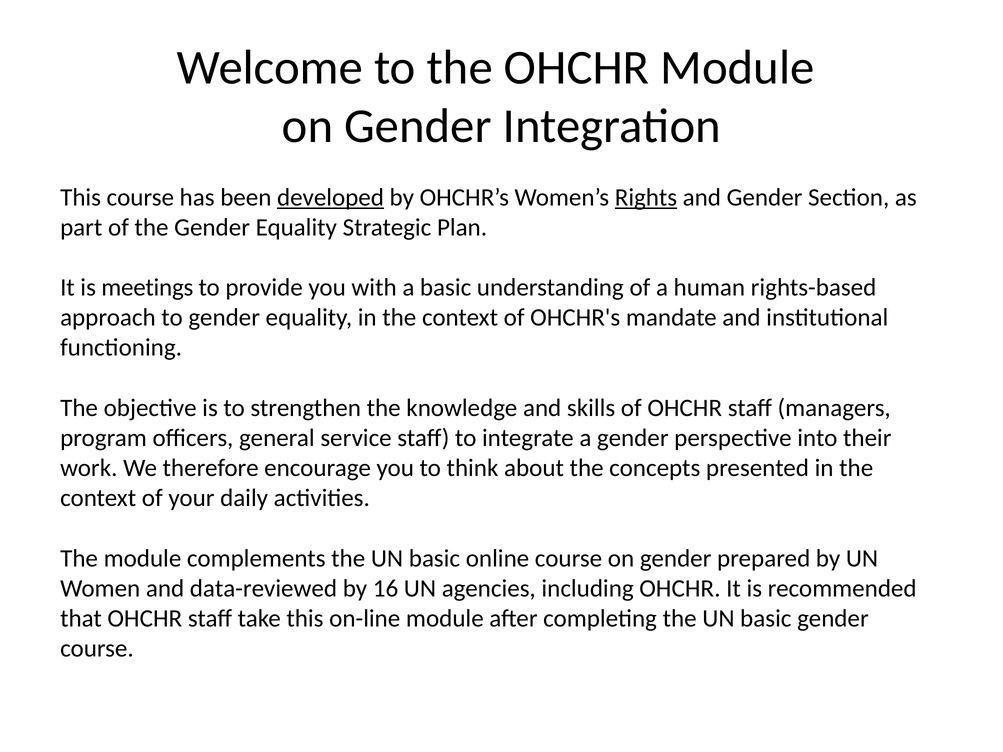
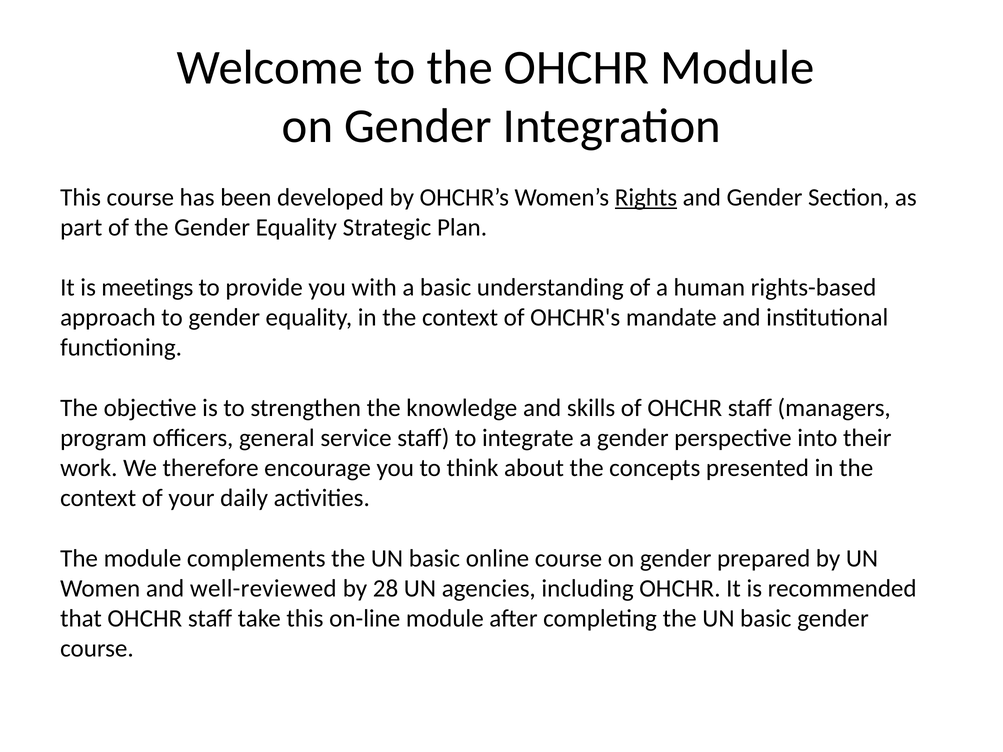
developed underline: present -> none (330, 197)
data-reviewed: data-reviewed -> well-reviewed (263, 589)
16: 16 -> 28 (386, 589)
